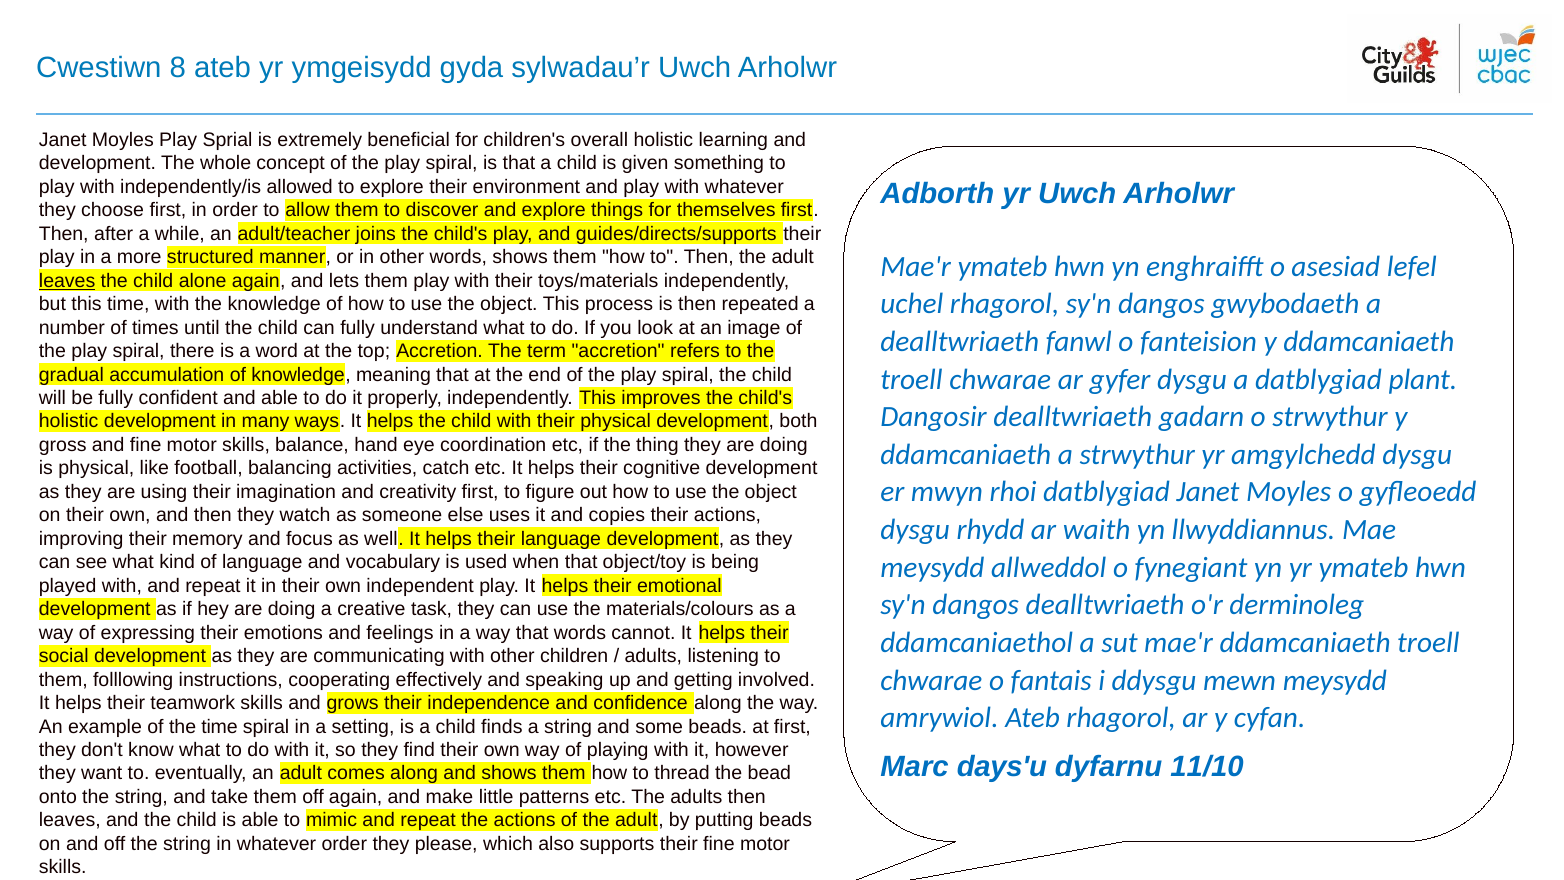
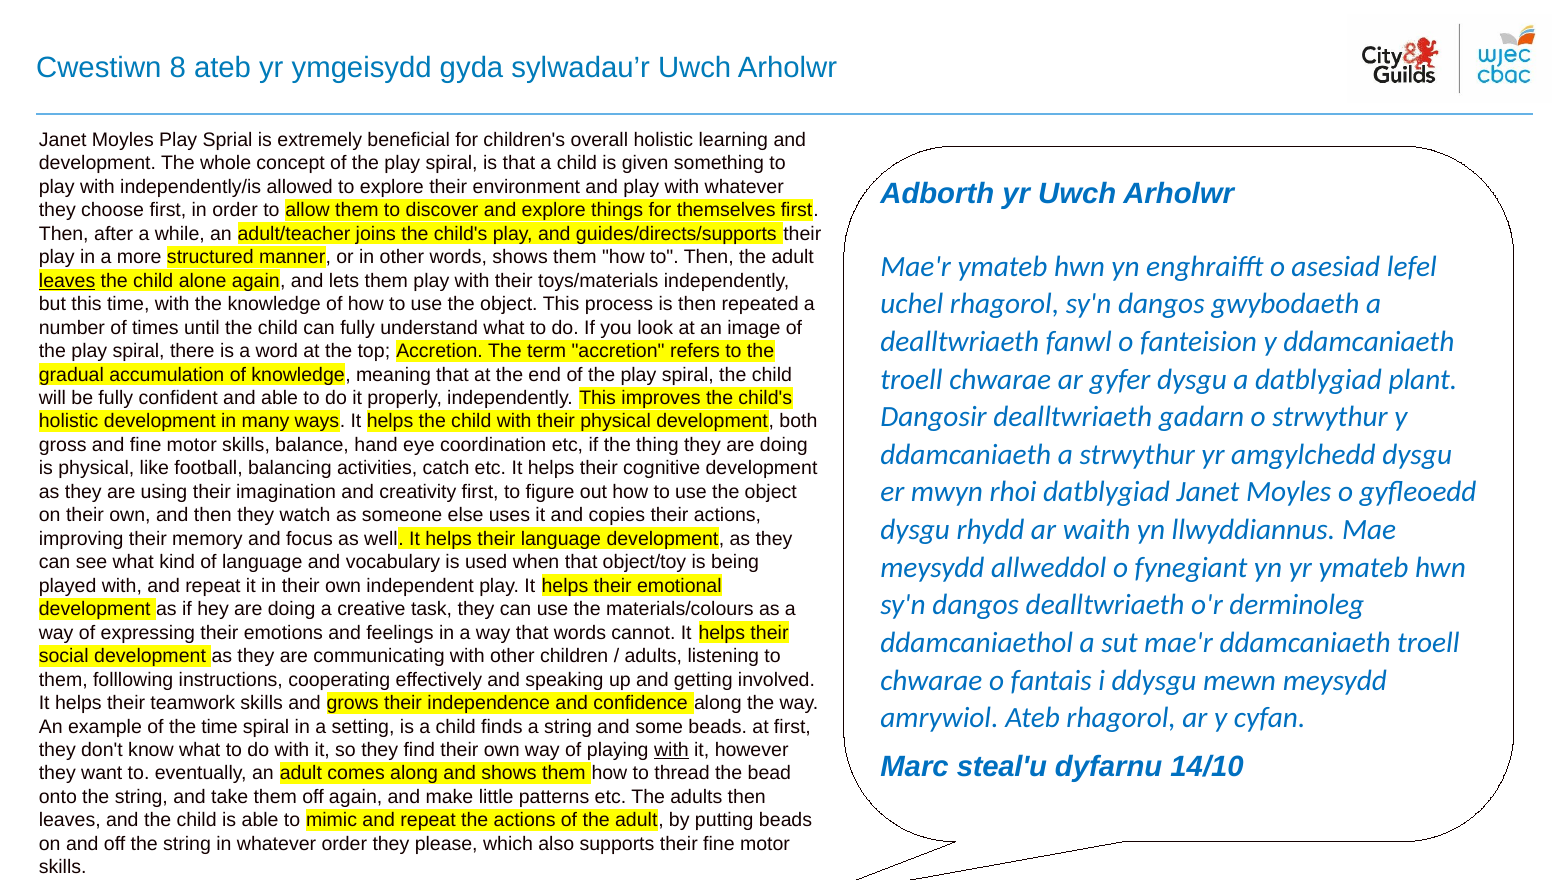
with underline: none -> present (671, 750)
days'u: days'u -> steal'u (1002, 766)
11/10: 11/10 -> 14/10 (1207, 766)
